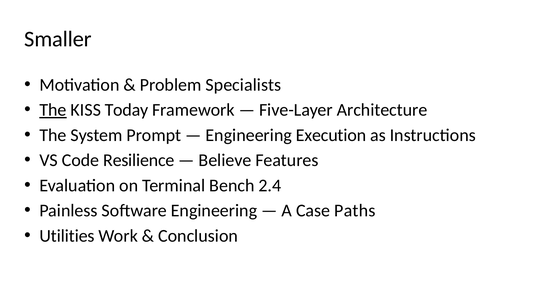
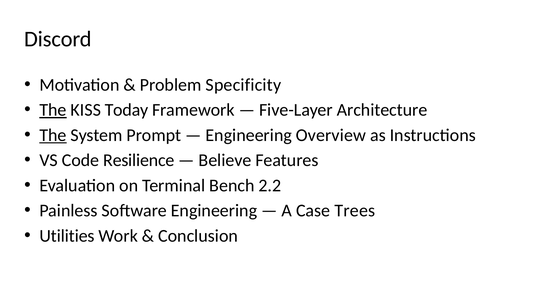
Smaller: Smaller -> Discord (58, 39)
Specialists: Specialists -> Specificity (243, 85)
The underline: none -> present (53, 135)
Execution: Execution -> Overview (331, 135)
2.4: 2.4 -> 2.2 (270, 186)
Paths: Paths -> Trees (355, 211)
